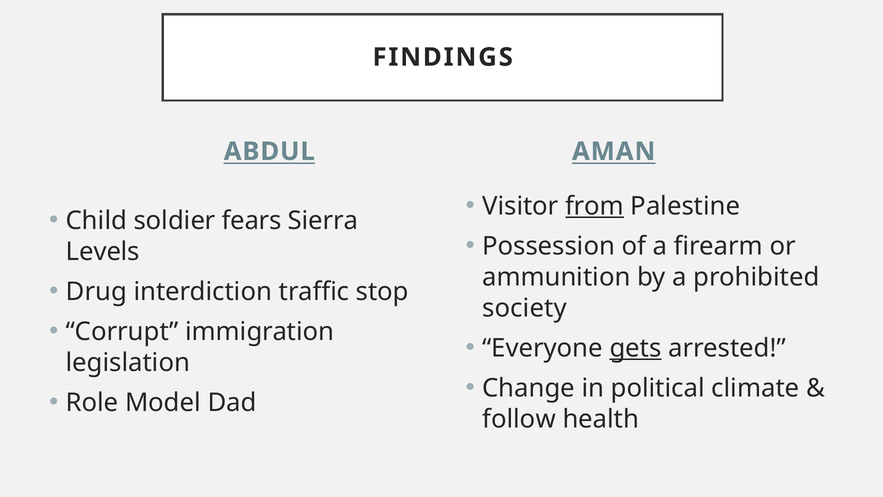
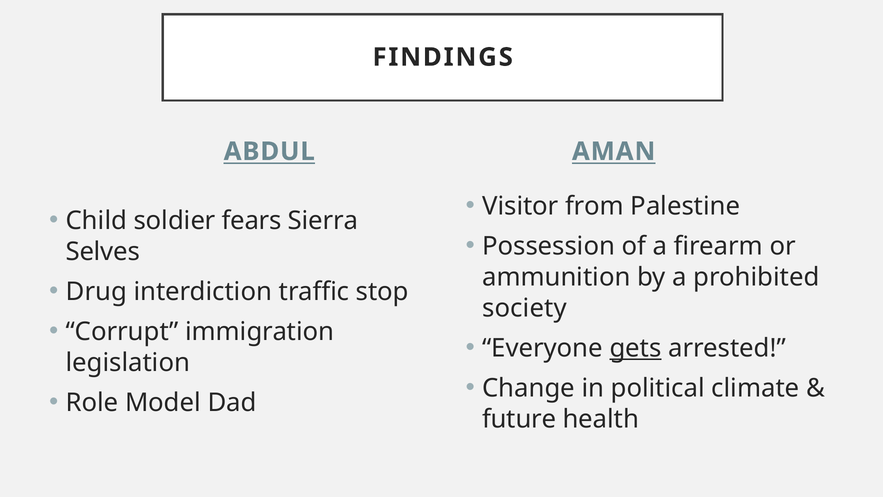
from underline: present -> none (595, 206)
Levels: Levels -> Selves (103, 251)
follow: follow -> future (519, 419)
